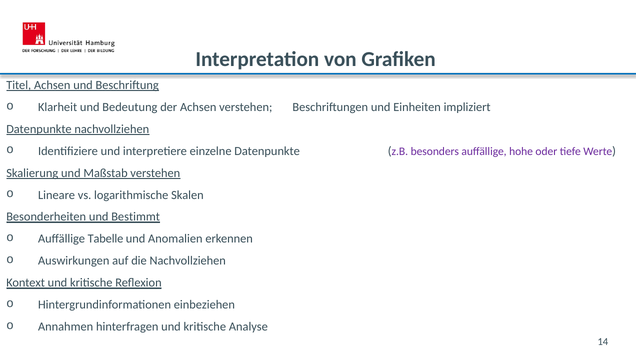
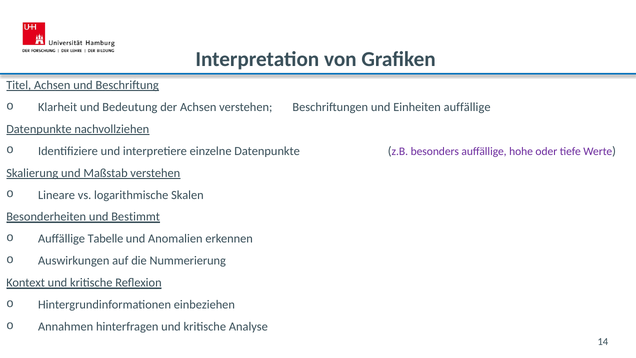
Einheiten impliziert: impliziert -> auffällige (467, 107)
die Nachvollziehen: Nachvollziehen -> Nummerierung (188, 261)
